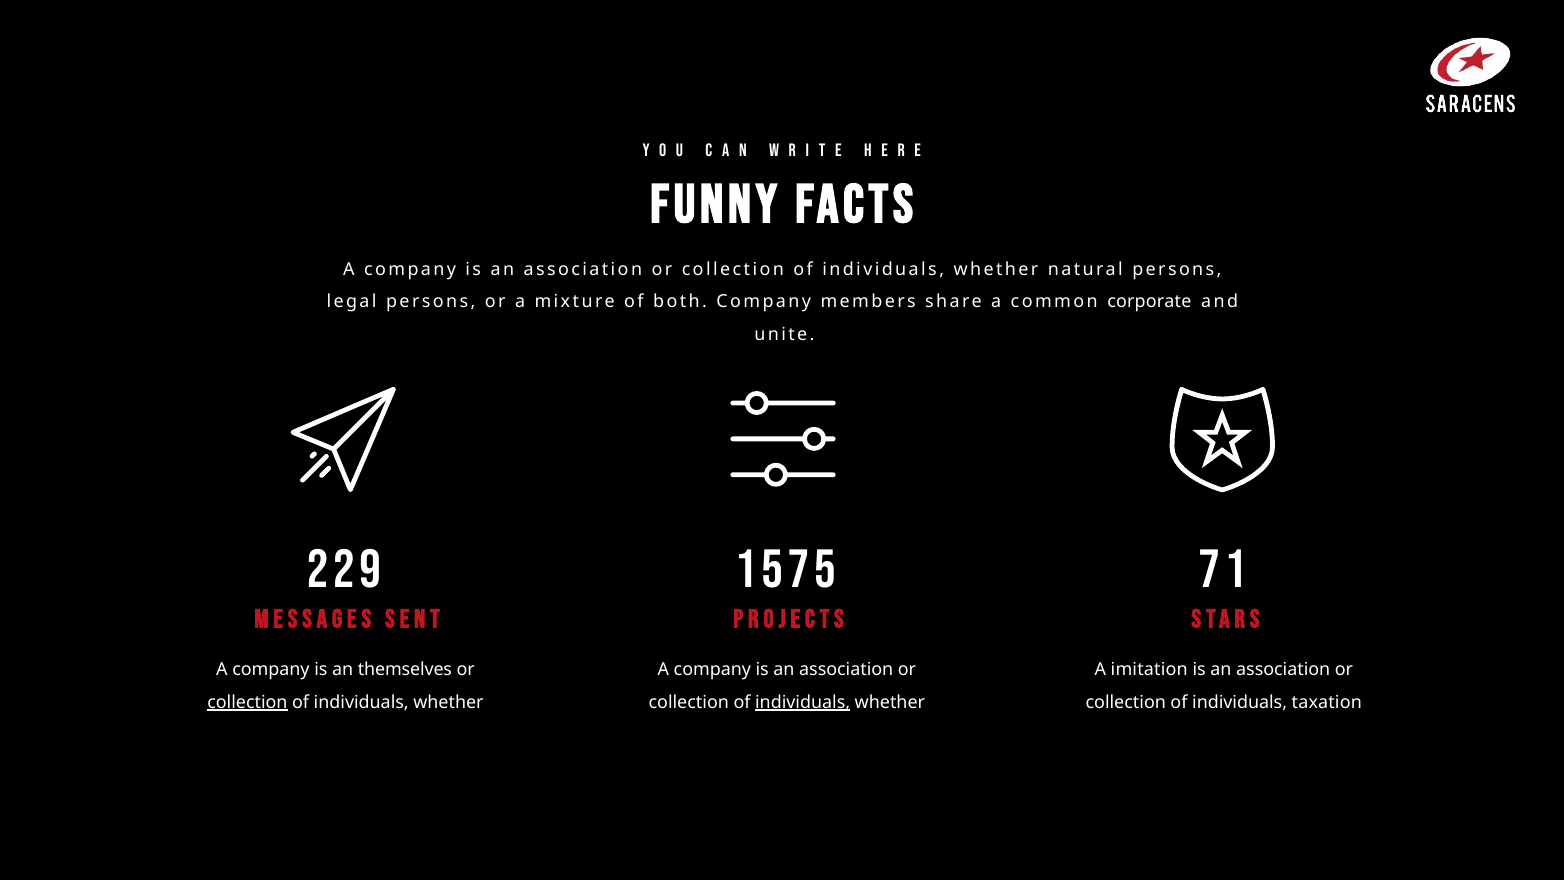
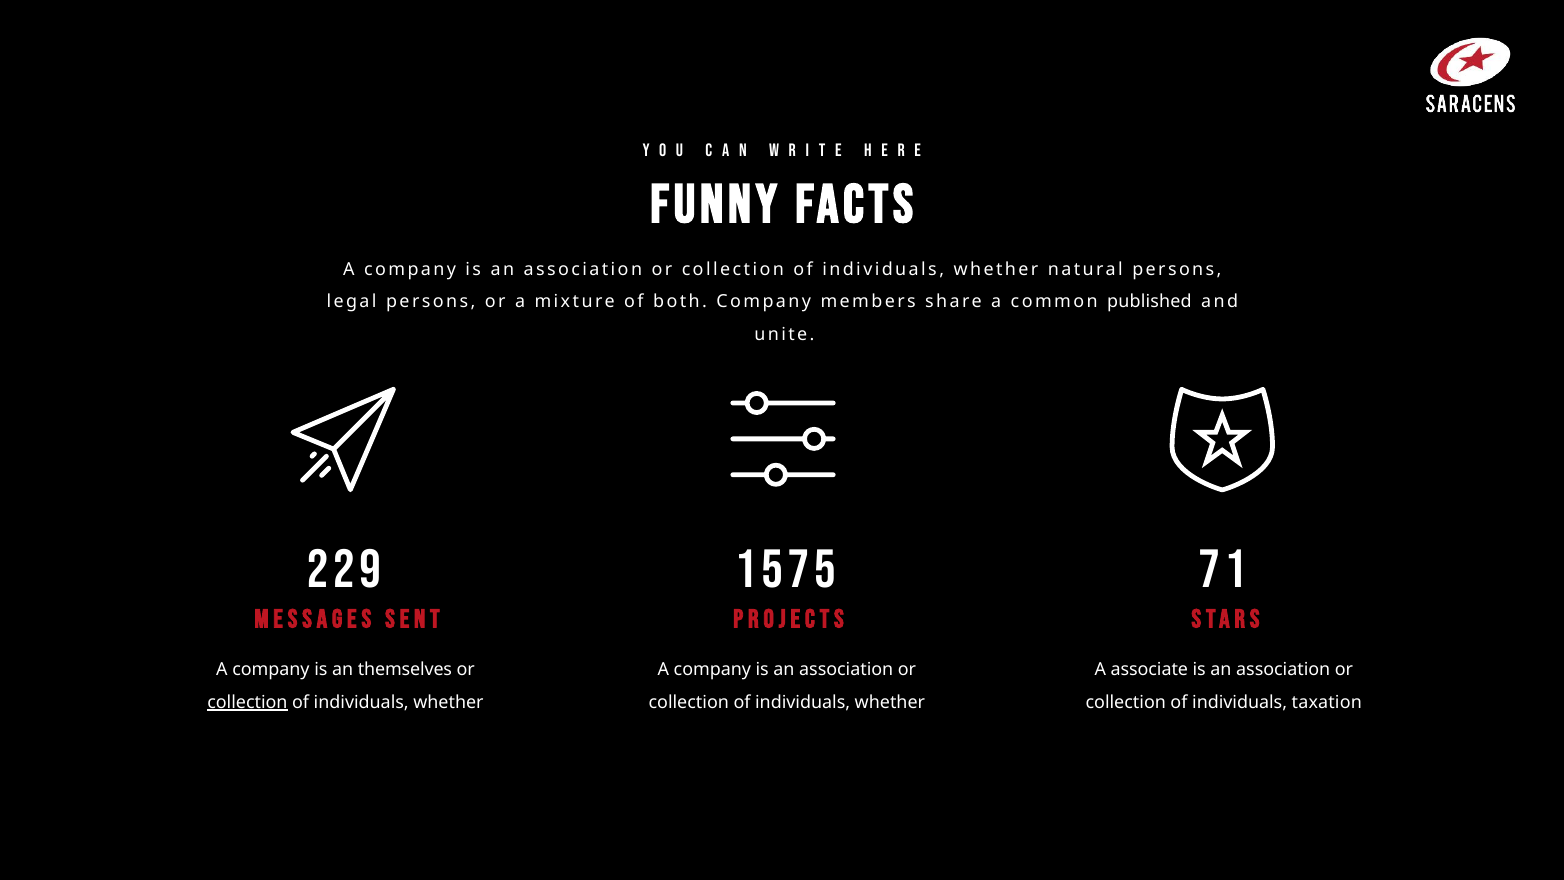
corporate: corporate -> published (1149, 302)
imitation: imitation -> associate (1149, 670)
individuals underline: present -> none (803, 702)
